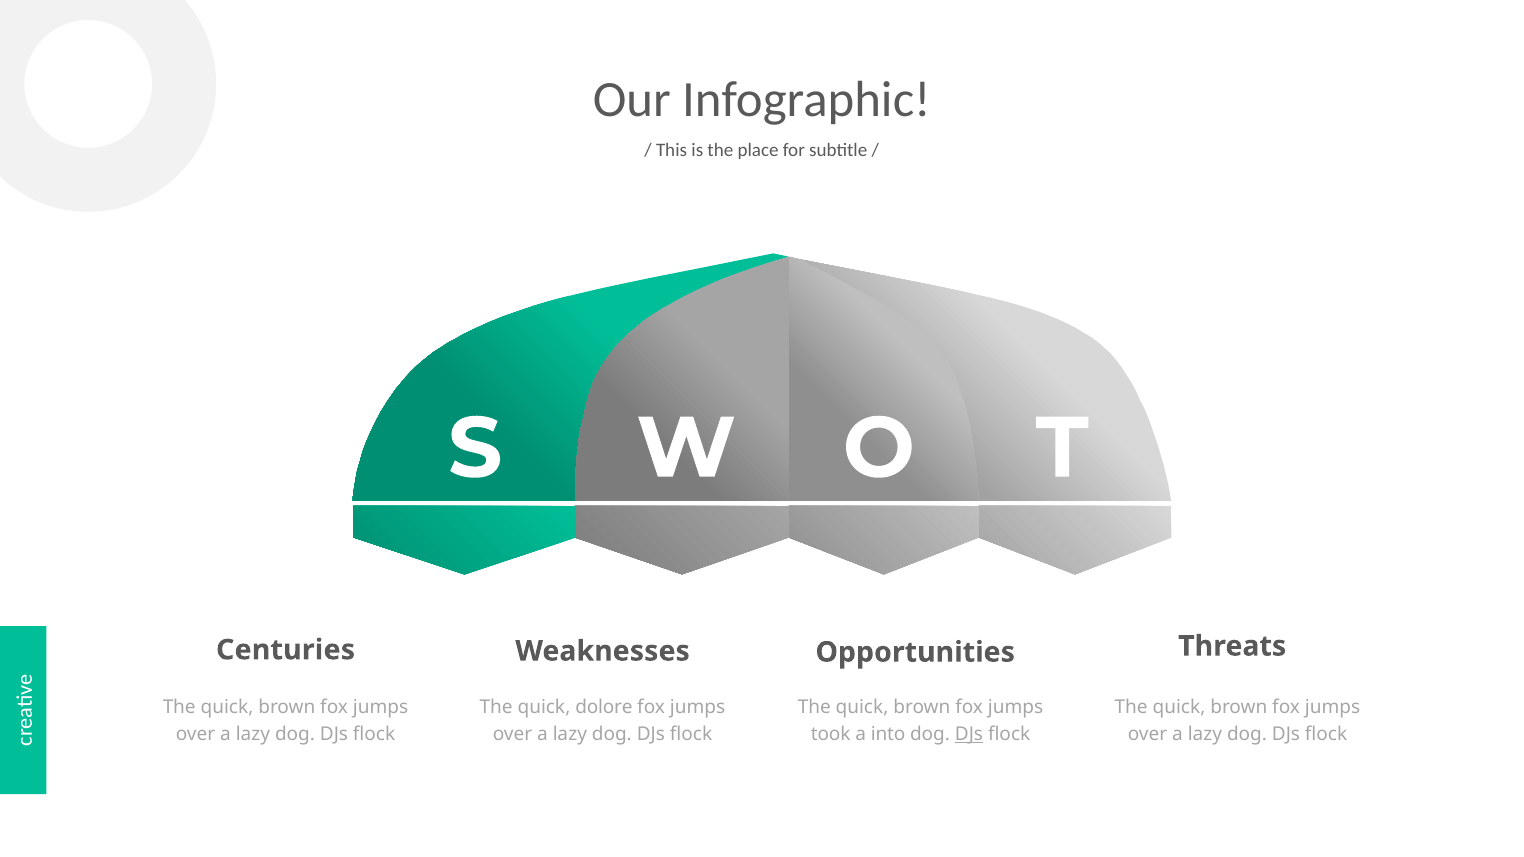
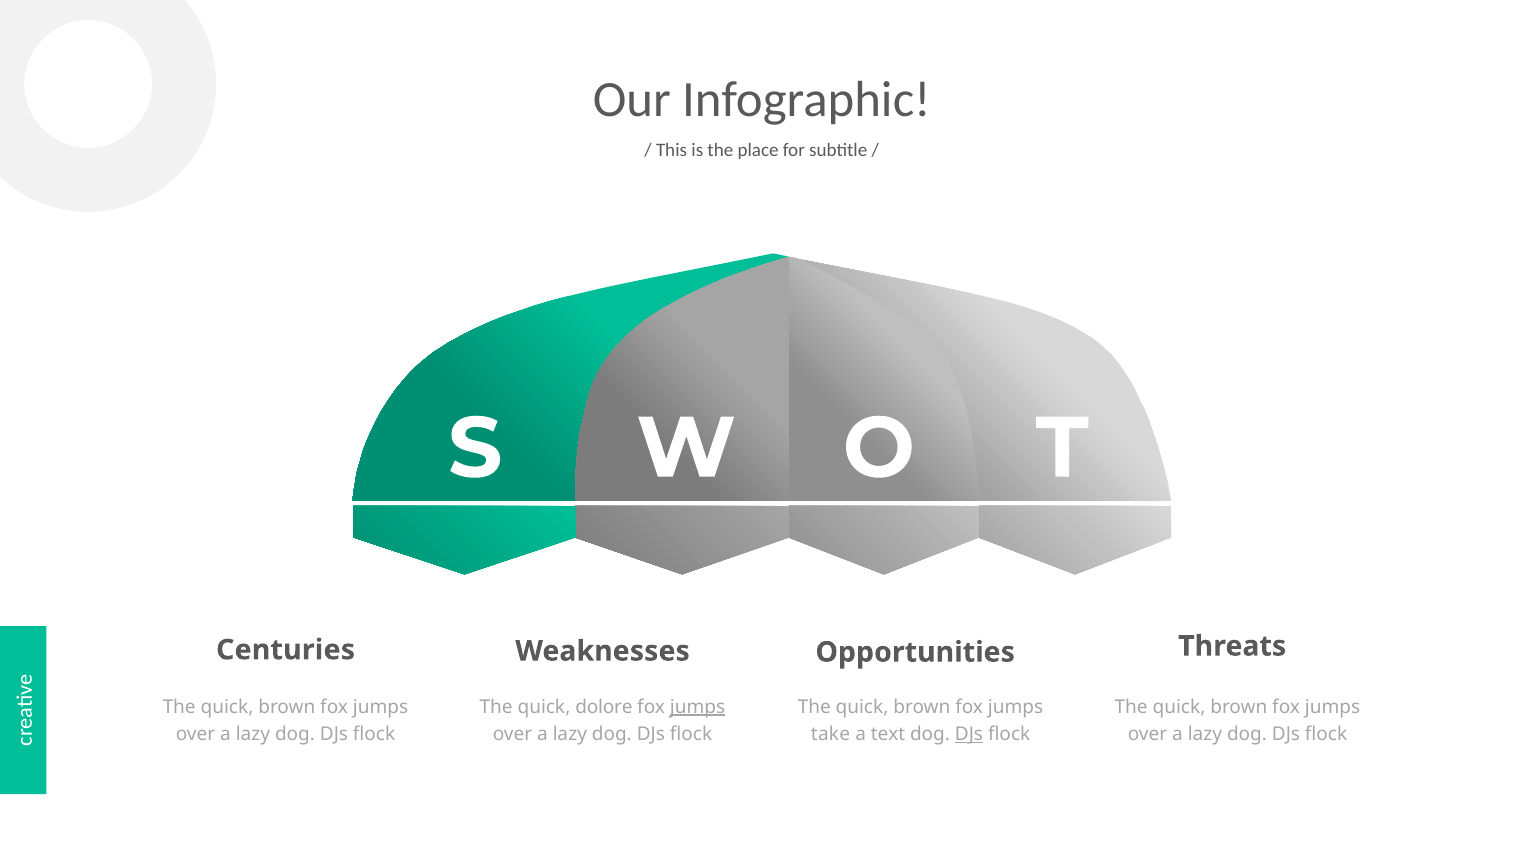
jumps underline: none -> present (698, 707)
took: took -> take (830, 734)
into: into -> text (888, 734)
